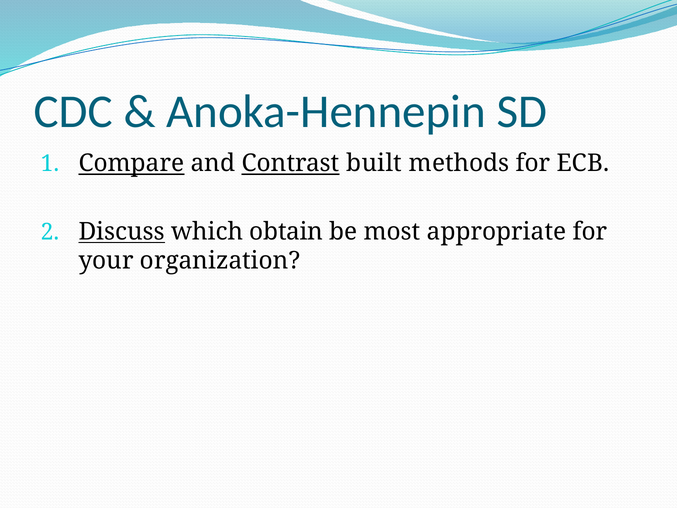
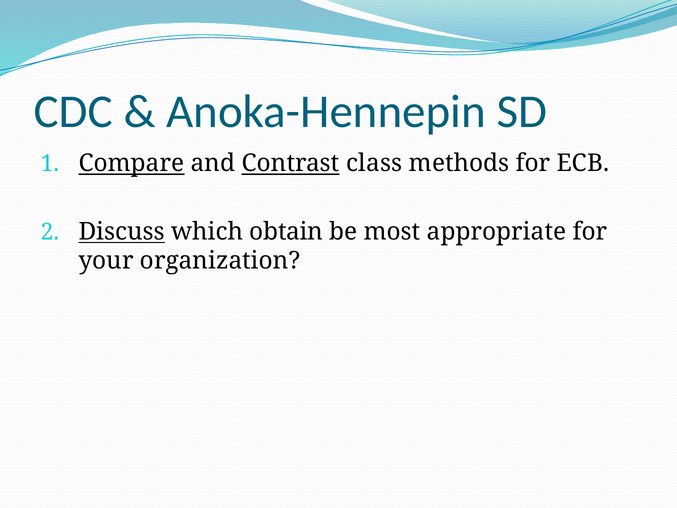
built: built -> class (374, 163)
